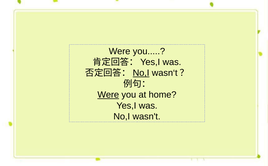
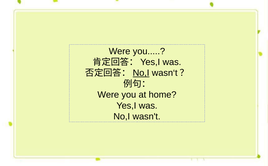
Were underline: present -> none (108, 95)
